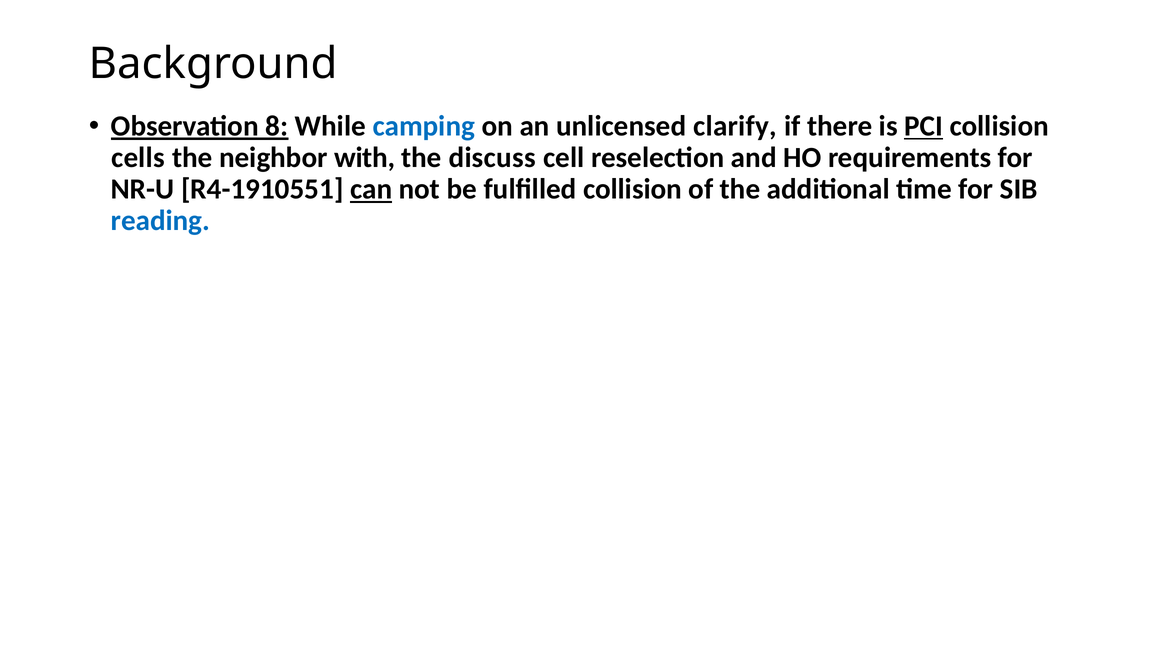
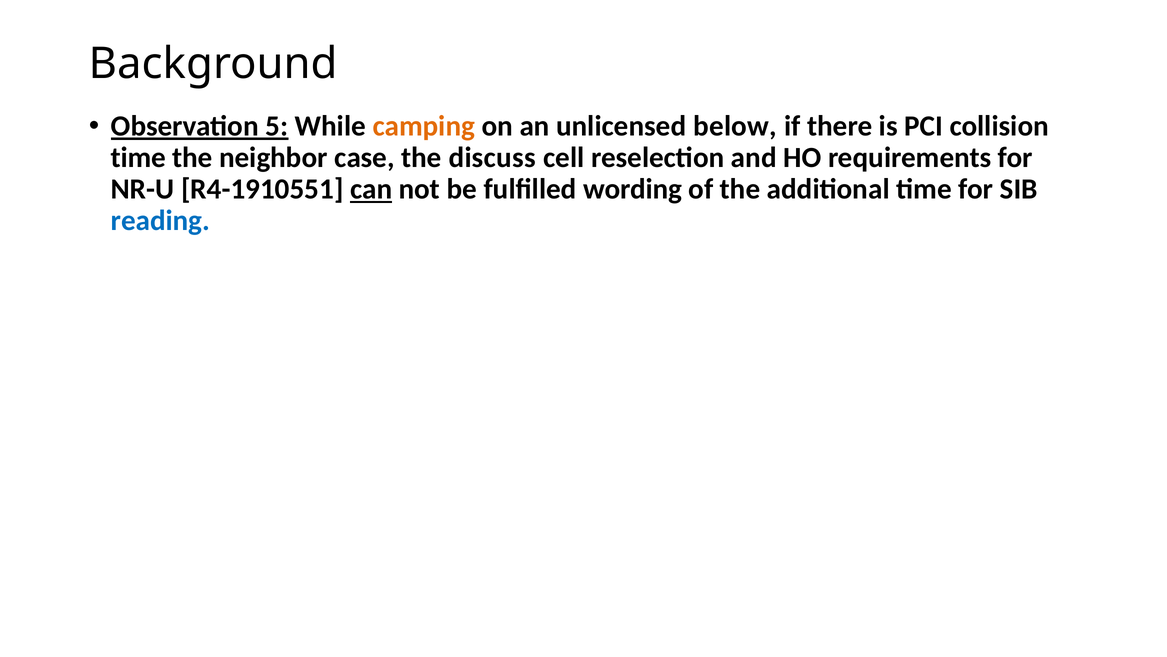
8: 8 -> 5 (277, 126)
camping colour: blue -> orange (424, 126)
clarify: clarify -> below (735, 126)
PCI underline: present -> none (924, 126)
cells: cells -> time (138, 158)
with: with -> case (364, 158)
fulfilled collision: collision -> wording (633, 189)
